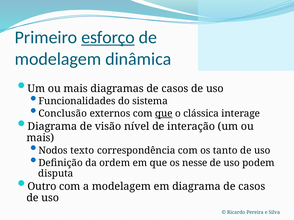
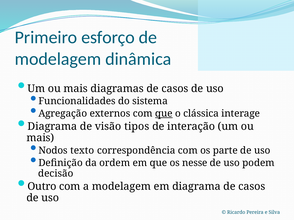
esforço underline: present -> none (108, 38)
Conclusão: Conclusão -> Agregação (63, 114)
nível: nível -> tipos (137, 127)
tanto: tanto -> parte (225, 151)
disputa: disputa -> decisão (56, 174)
